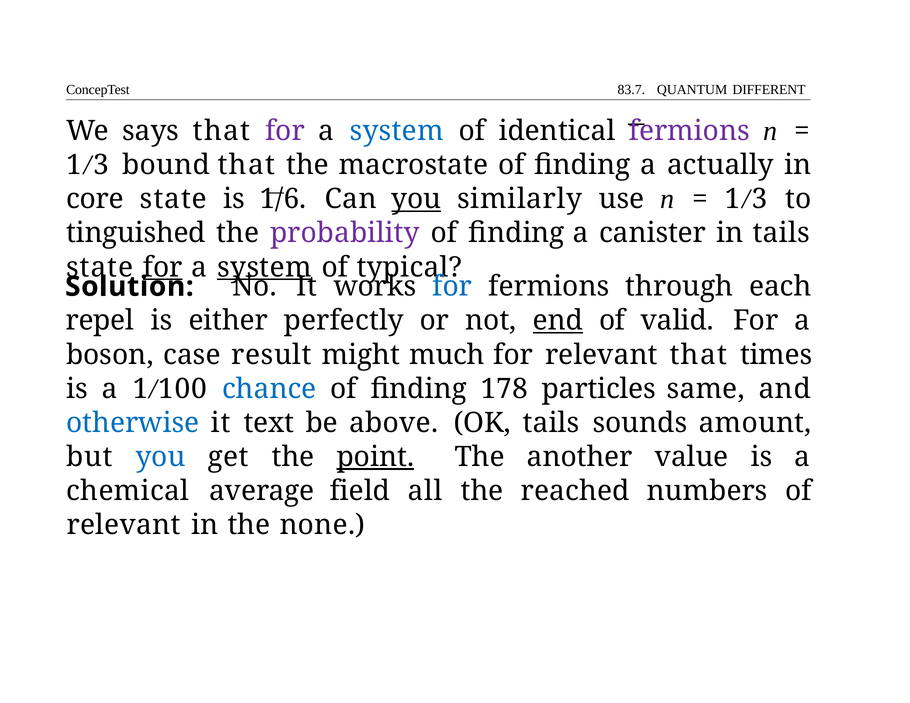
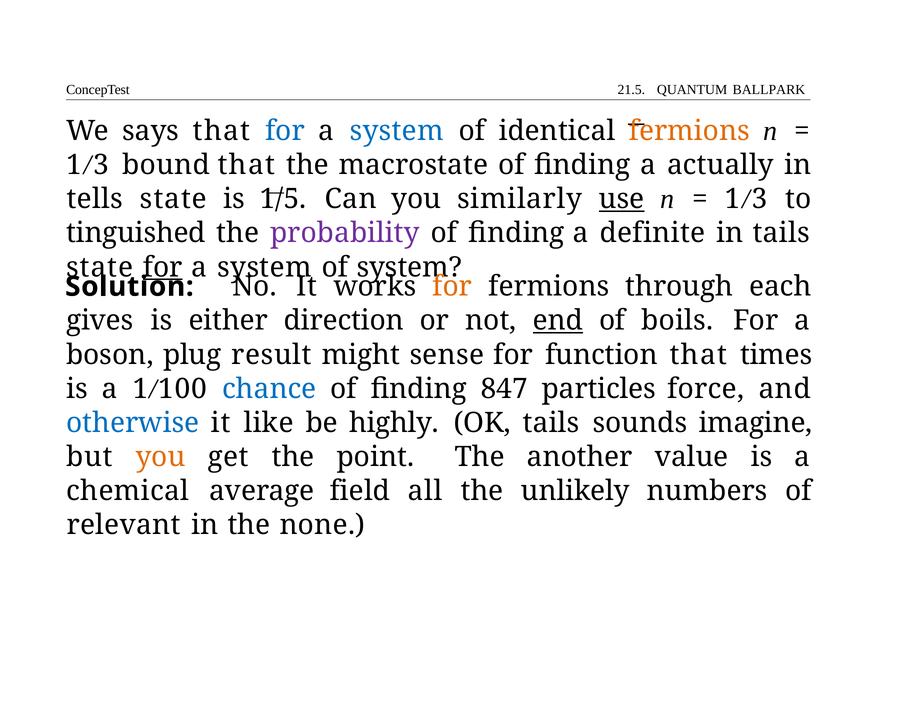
83.7: 83.7 -> 21.5 (631, 90)
DIFFERENT: DIFFERENT -> BALLPARK (769, 90)
for colour: purple -> blue (285, 131)
fermions colour: purple -> orange (689, 131)
core: core -> tells (95, 199)
1/6: 1/6 -> 1/5 (283, 199)
you underline: present -> none (416, 199)
use underline: none -> present (622, 199)
canister: canister -> definite (652, 233)
system underline: present -> none (264, 267)
of typical: typical -> system (409, 267)
for colour: blue -> orange (452, 287)
repel: repel -> gives (100, 321)
perfectly: perfectly -> direction (344, 321)
valid: valid -> boils (677, 321)
case: case -> plug (192, 355)
much: much -> sense (447, 355)
for relevant: relevant -> function (601, 355)
178: 178 -> 847 (504, 389)
same: same -> force (706, 389)
text: text -> like (269, 423)
above: above -> highly (394, 423)
amount: amount -> imagine (755, 423)
you colour: blue -> orange (161, 457)
point underline: present -> none (375, 457)
reached: reached -> unlikely (575, 491)
